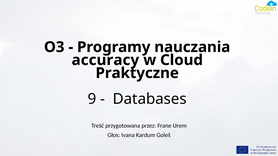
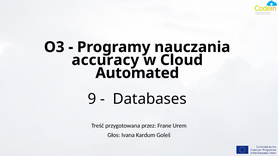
Praktyczne: Praktyczne -> Automated (137, 73)
